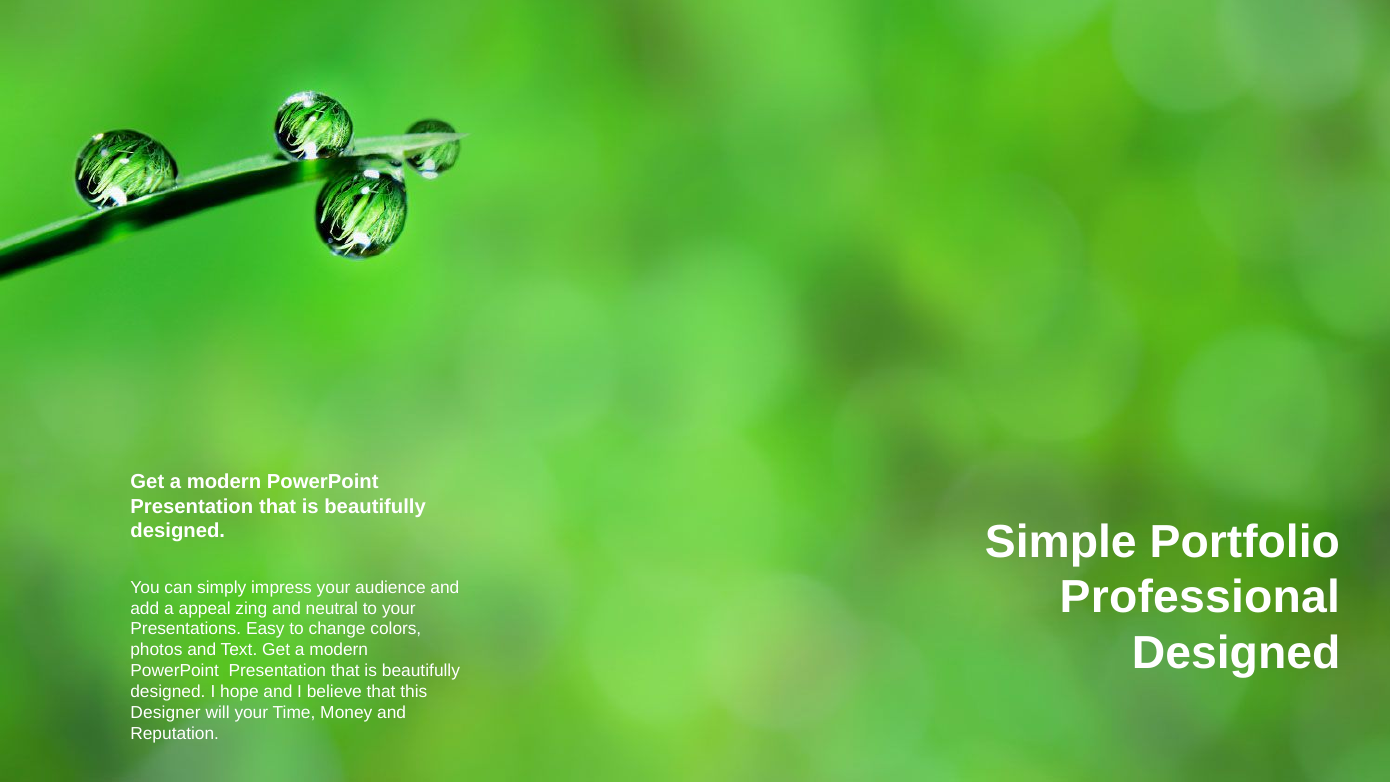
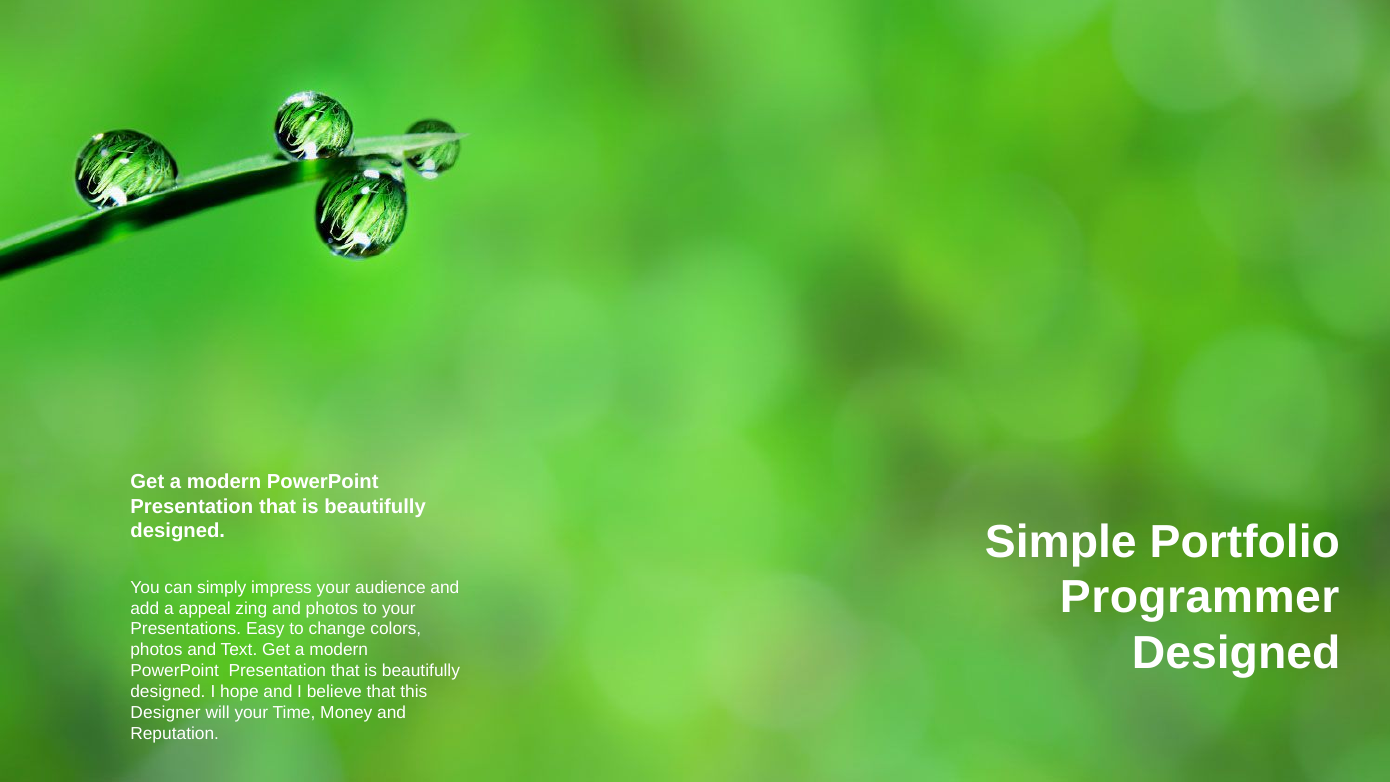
Professional: Professional -> Programmer (1200, 597)
and neutral: neutral -> photos (332, 608)
